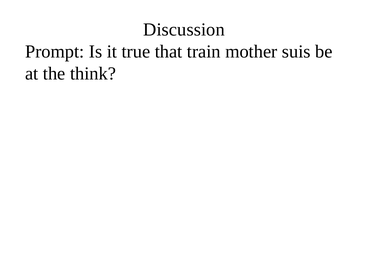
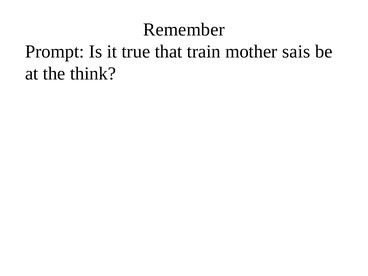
Discussion: Discussion -> Remember (184, 29)
suis: suis -> sais (296, 52)
